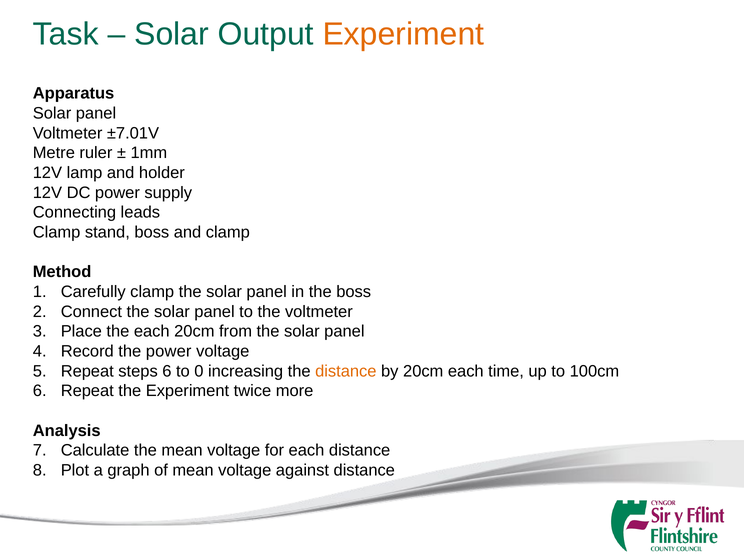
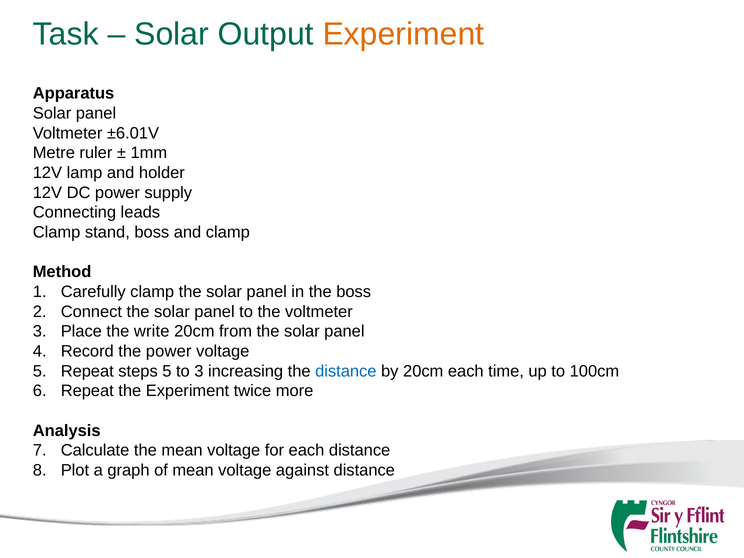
±7.01V: ±7.01V -> ±6.01V (133, 133)
the each: each -> write (152, 331)
steps 6: 6 -> 5 (167, 371)
to 0: 0 -> 3 (199, 371)
distance colour: orange -> blue (346, 371)
